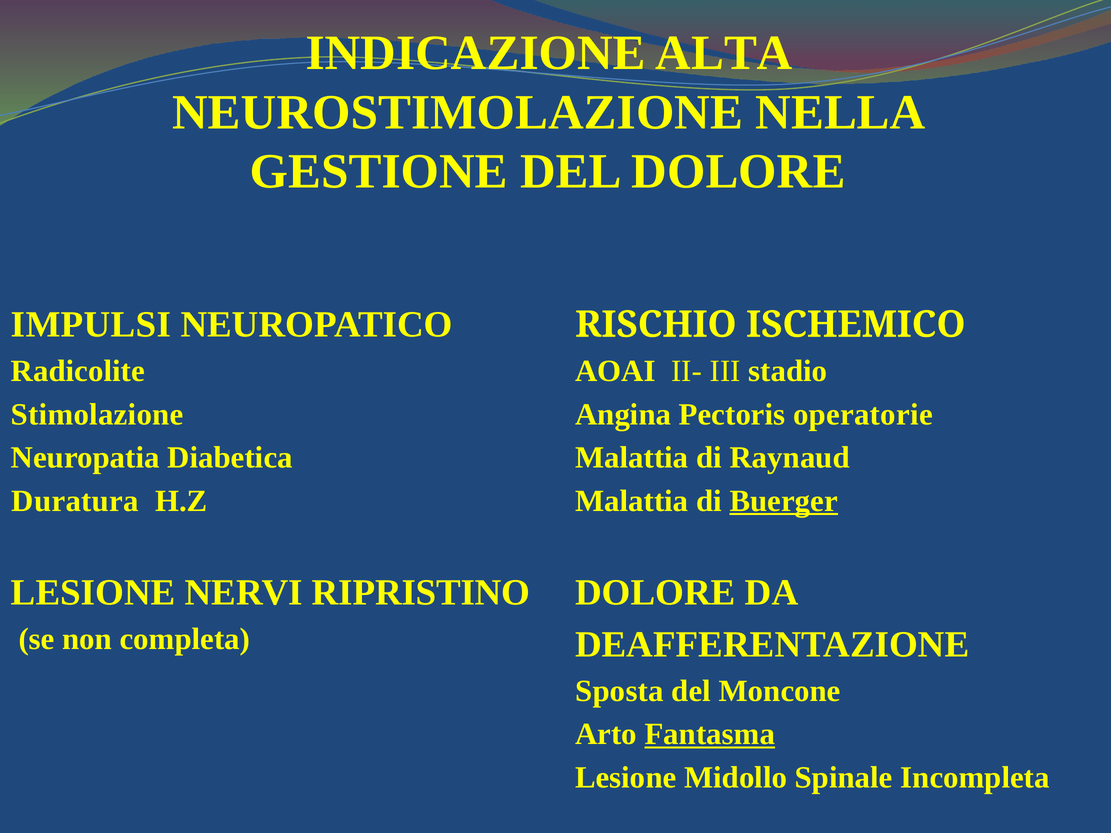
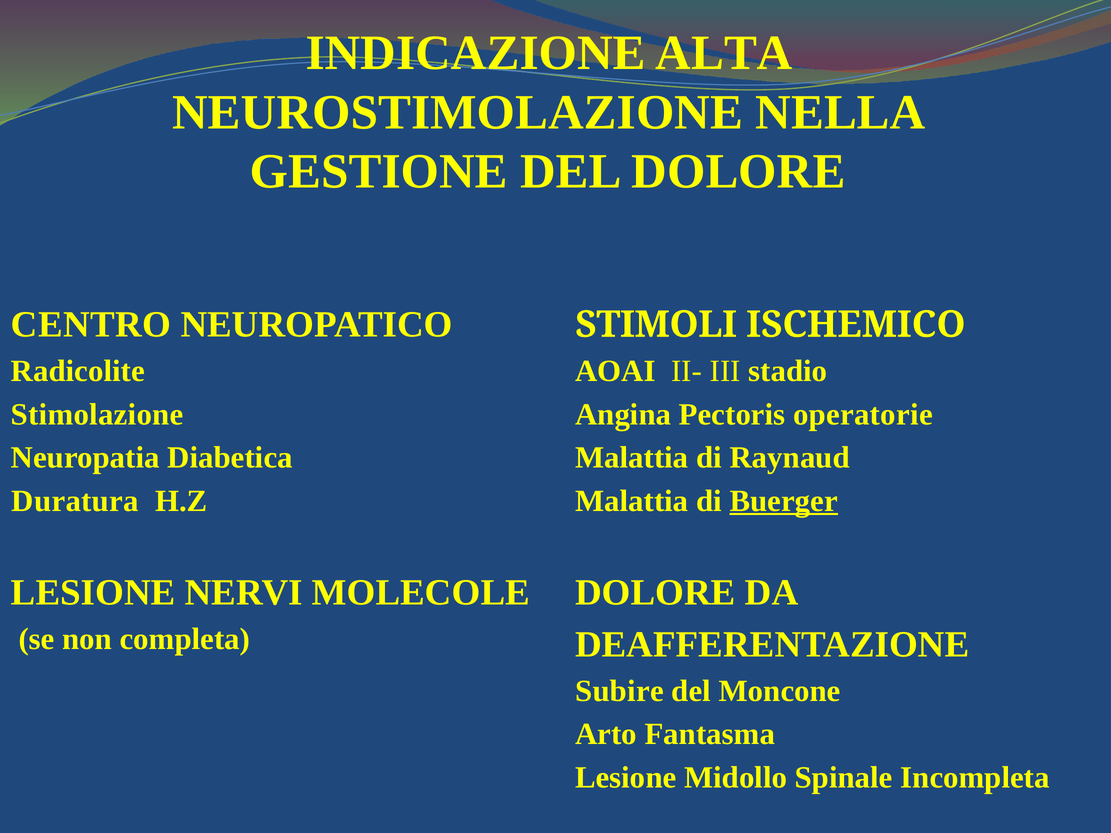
IMPULSI: IMPULSI -> CENTRO (91, 325)
RISCHIO: RISCHIO -> STIMOLI (656, 325)
RIPRISTINO: RIPRISTINO -> MOLECOLE (421, 593)
Sposta: Sposta -> Subire (619, 691)
Fantasma underline: present -> none (710, 734)
